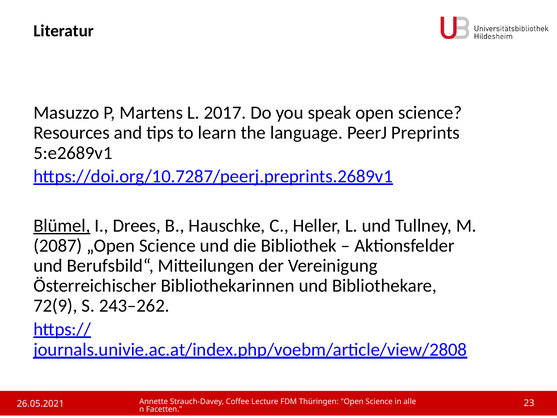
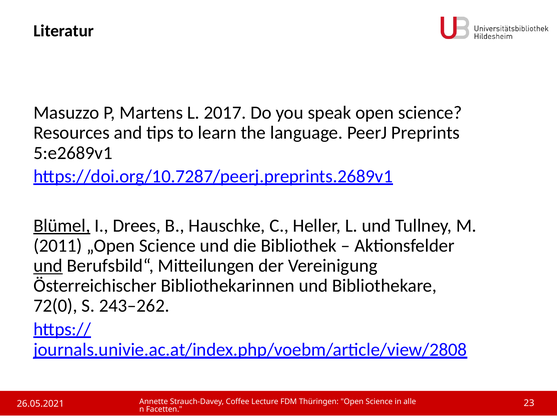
2087: 2087 -> 2011 (58, 246)
und underline: none -> present (48, 266)
72(9: 72(9 -> 72(0 (55, 306)
